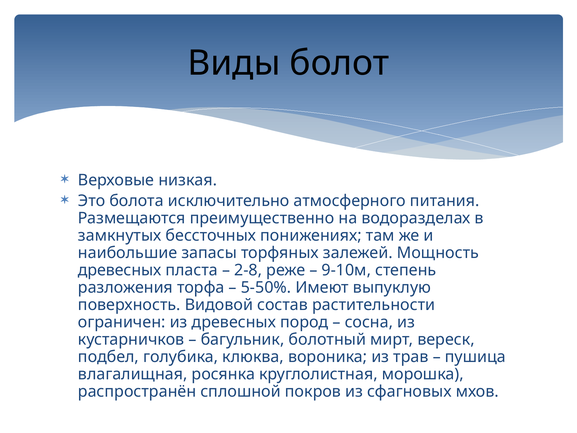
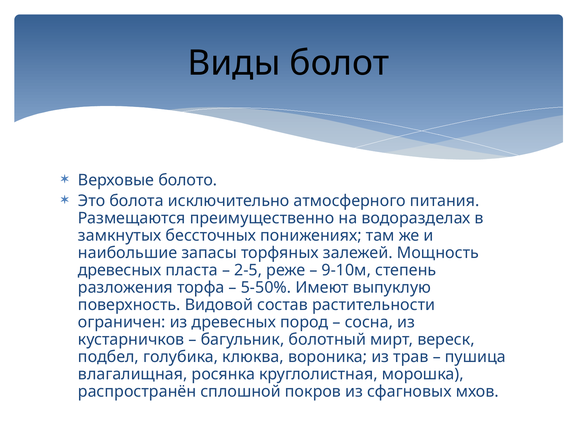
низкая: низкая -> болото (188, 180)
2-8: 2-8 -> 2-5 (248, 270)
